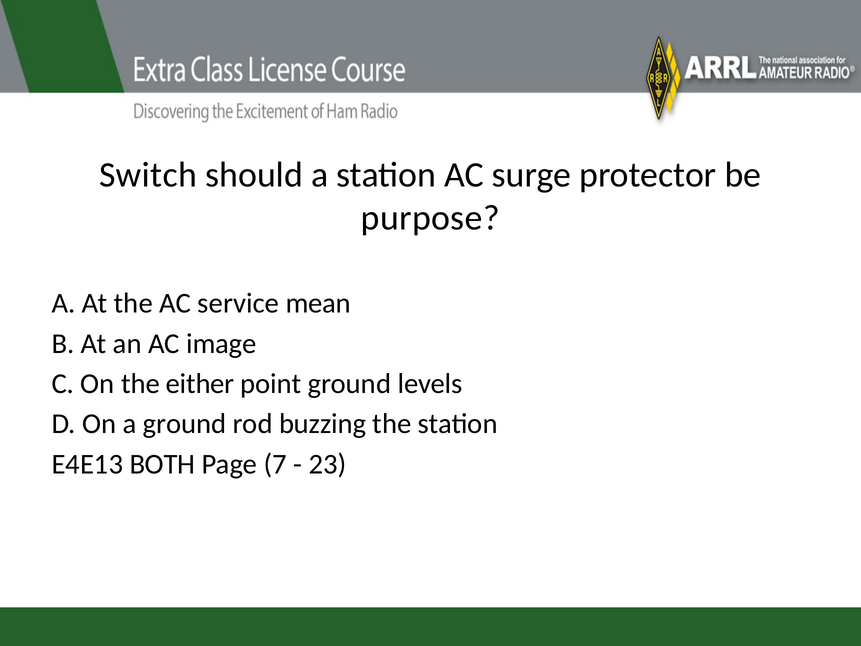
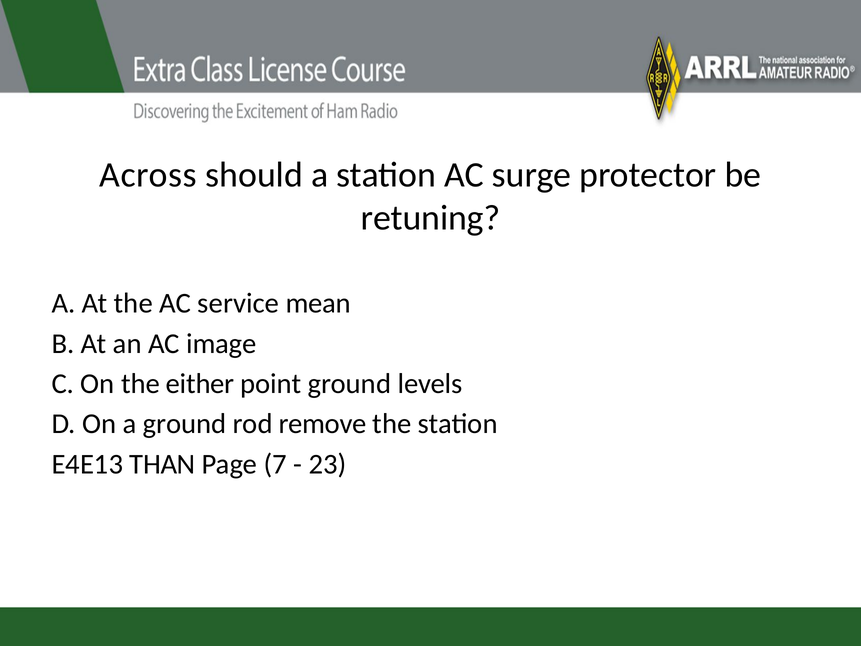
Switch: Switch -> Across (148, 175)
purpose: purpose -> retuning (431, 218)
buzzing: buzzing -> remove (323, 424)
BOTH: BOTH -> THAN (162, 464)
